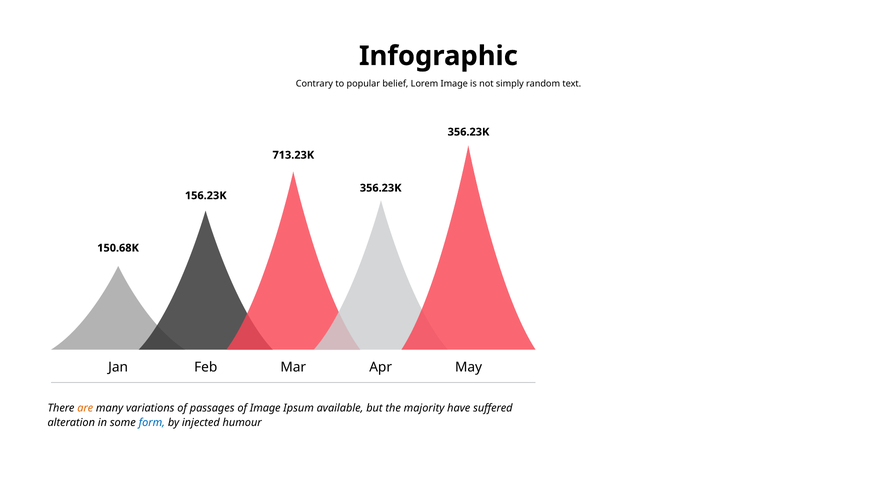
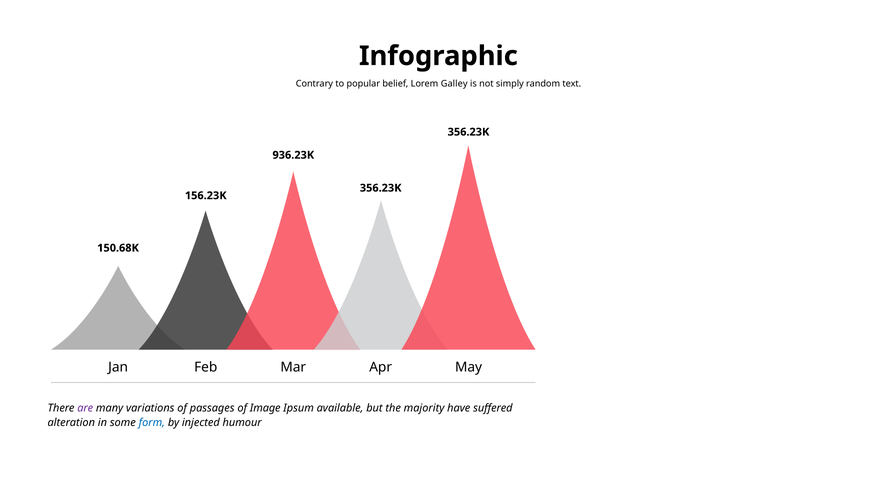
Lorem Image: Image -> Galley (454, 84)
713.23K: 713.23K -> 936.23K (293, 155)
are colour: orange -> purple (85, 408)
